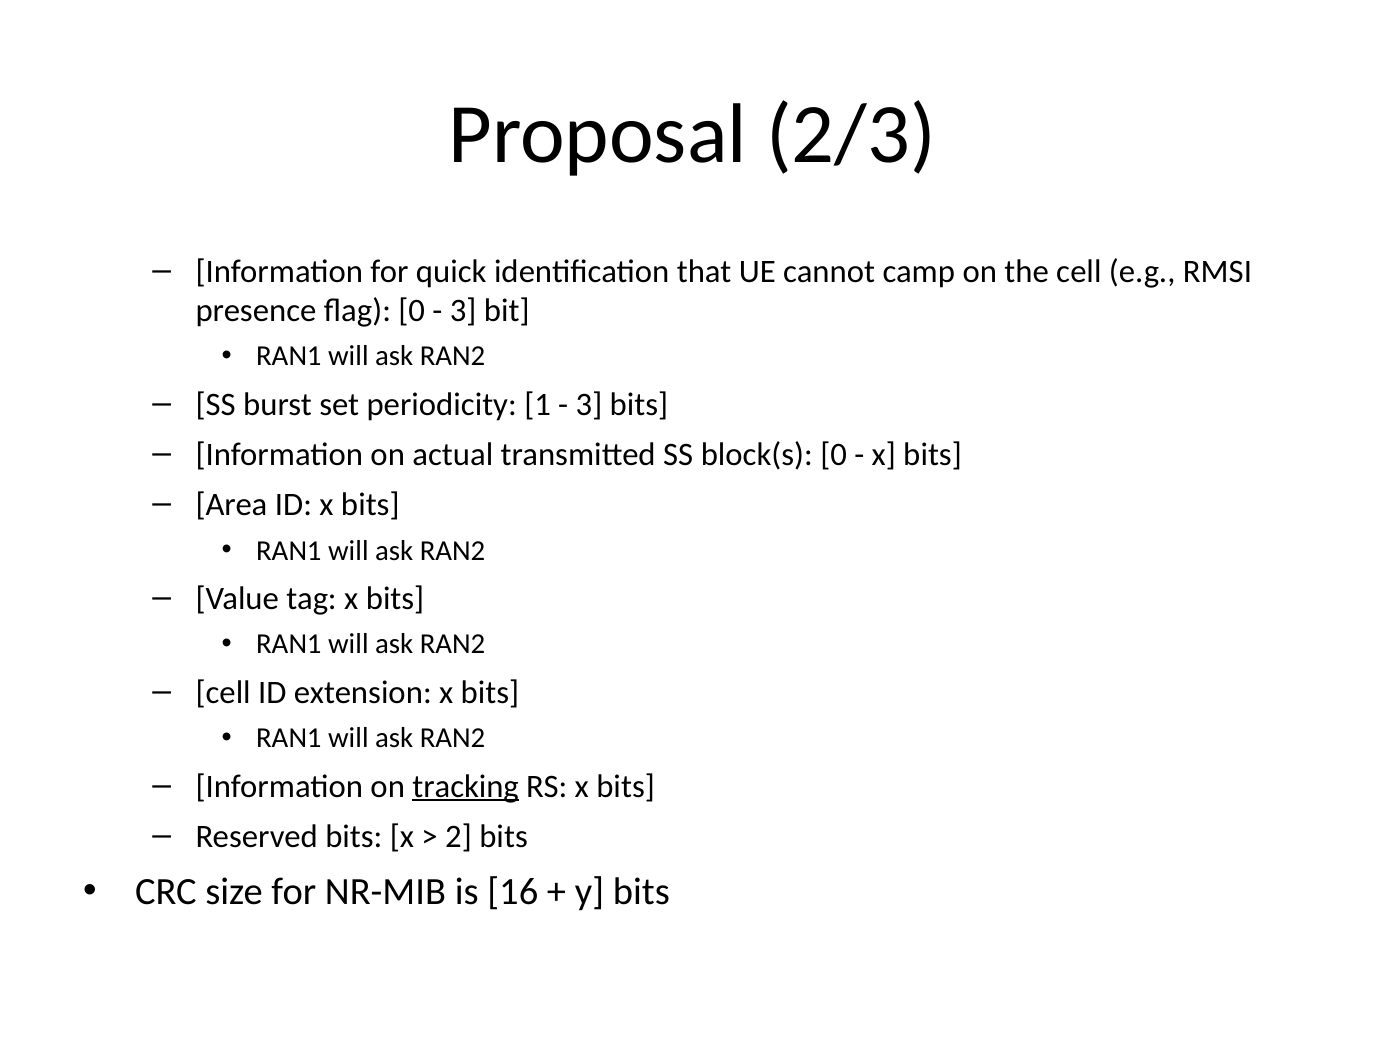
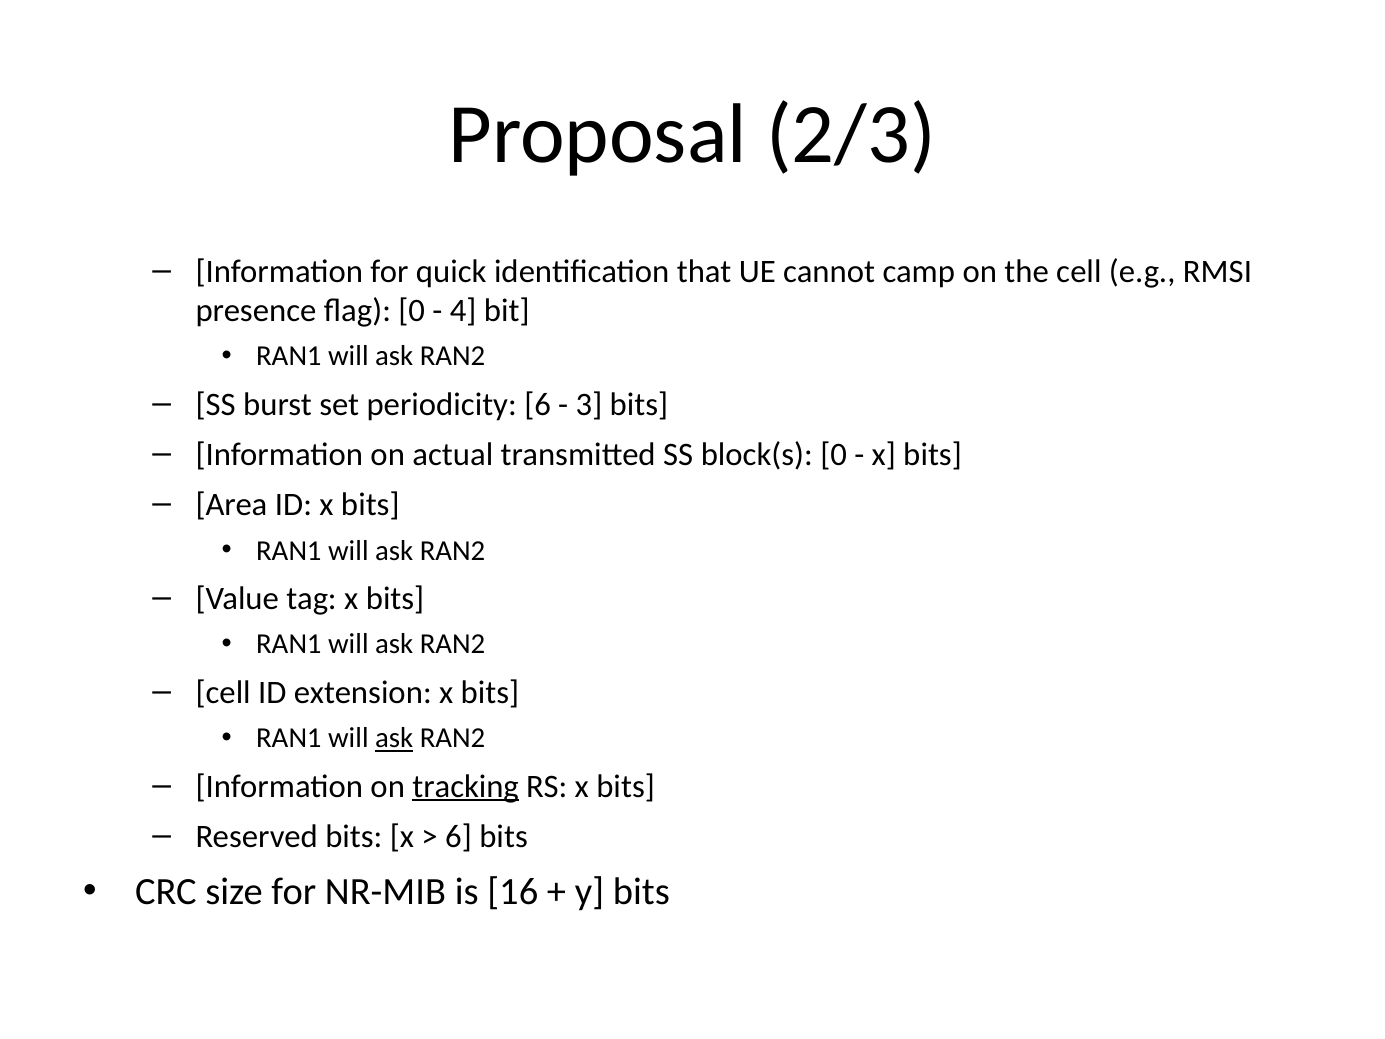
3: 3 -> 4 (463, 310)
periodicity 1: 1 -> 6 (538, 404)
ask underline: none -> present (394, 738)
2: 2 -> 6 (458, 836)
